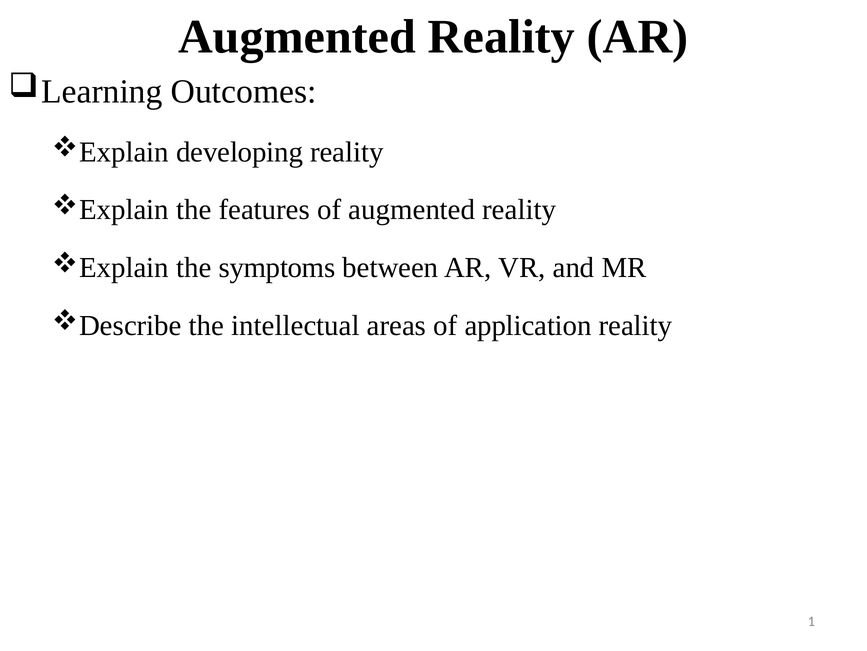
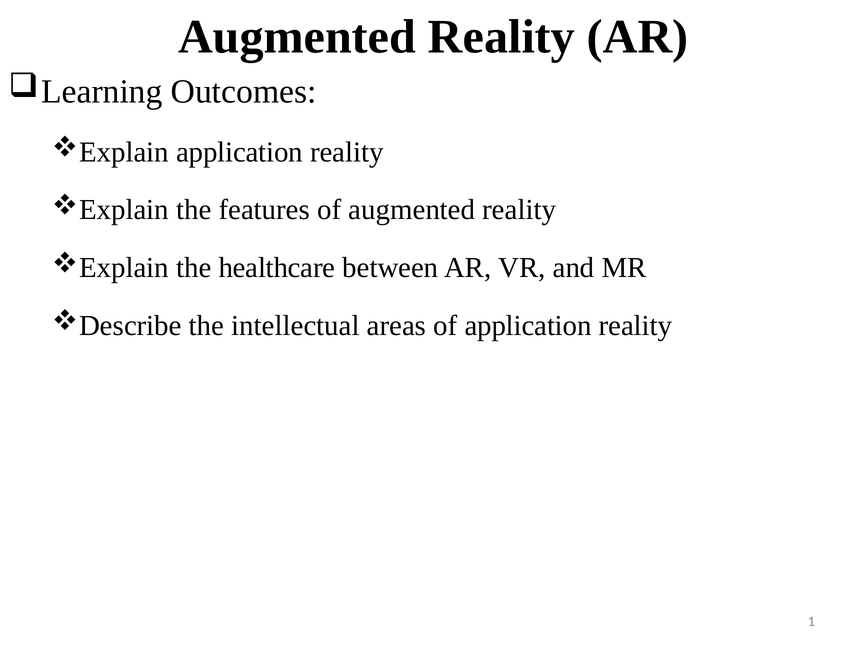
developing: developing -> application (240, 152)
symptoms: symptoms -> healthcare (277, 267)
